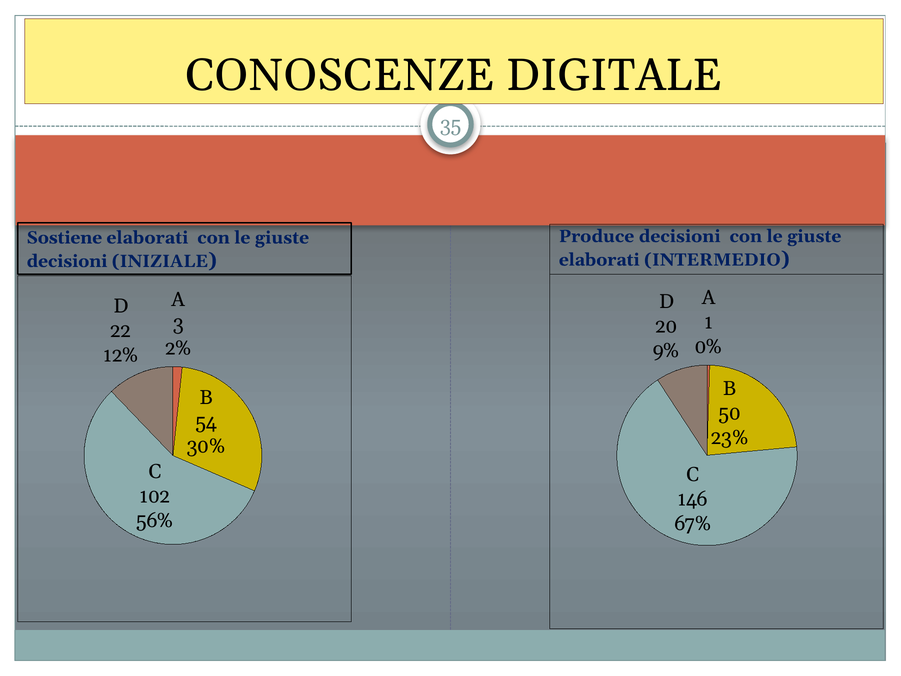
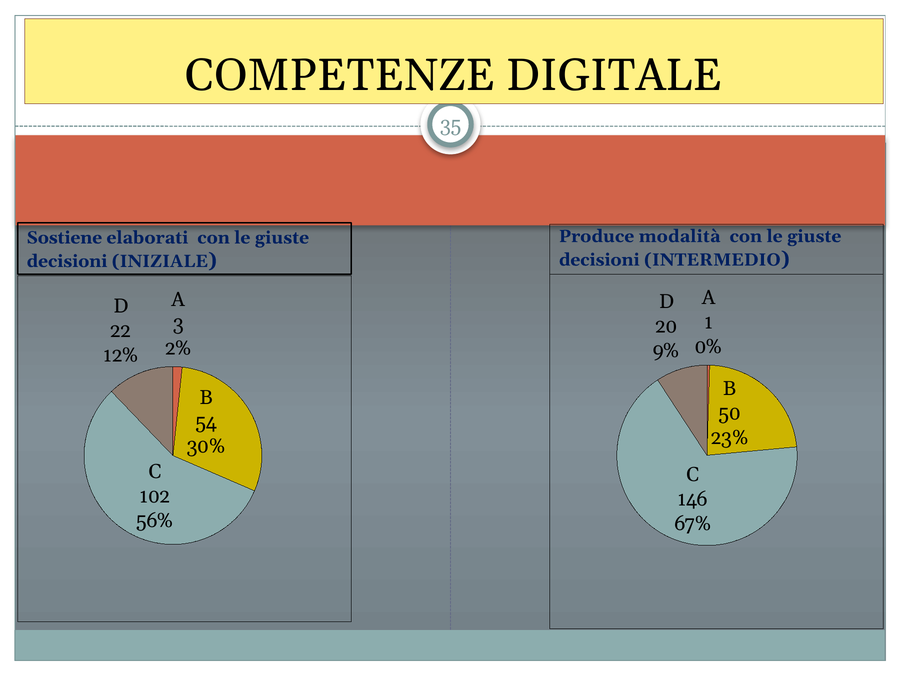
CONOSCENZE: CONOSCENZE -> COMPETENZE (340, 75)
Produce decisioni: decisioni -> modalità (680, 236)
elaborati: elaborati -> decisioni (599, 260)
